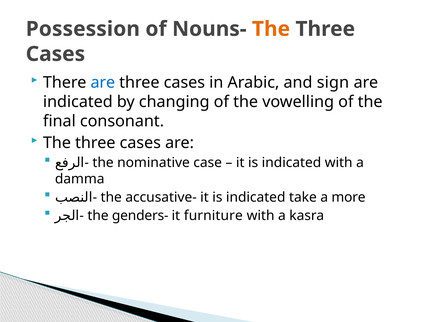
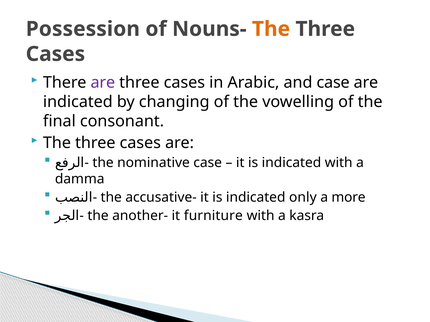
are colour: blue -> purple (103, 83)
and sign: sign -> case (333, 83)
take: take -> only (303, 198)
genders-: genders- -> another- (140, 216)
